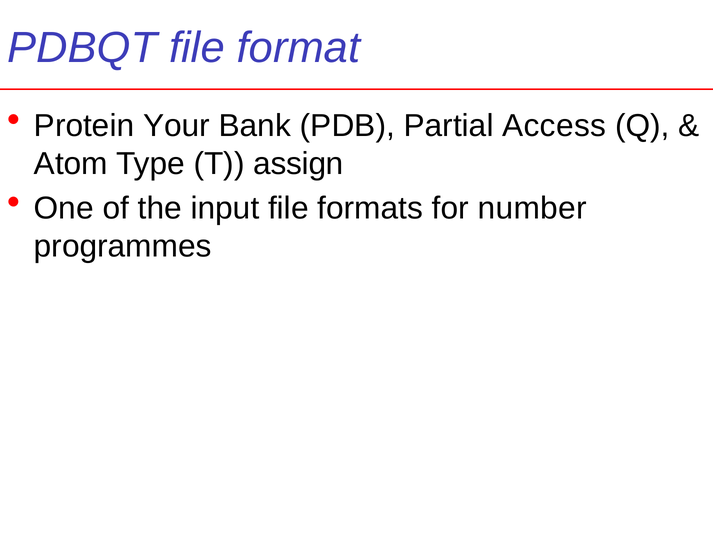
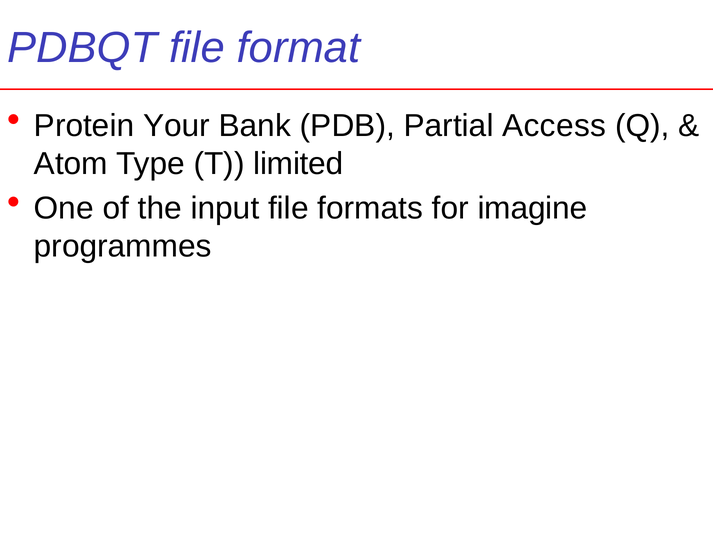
assign: assign -> limited (298, 164)
number: number -> imagine (532, 208)
